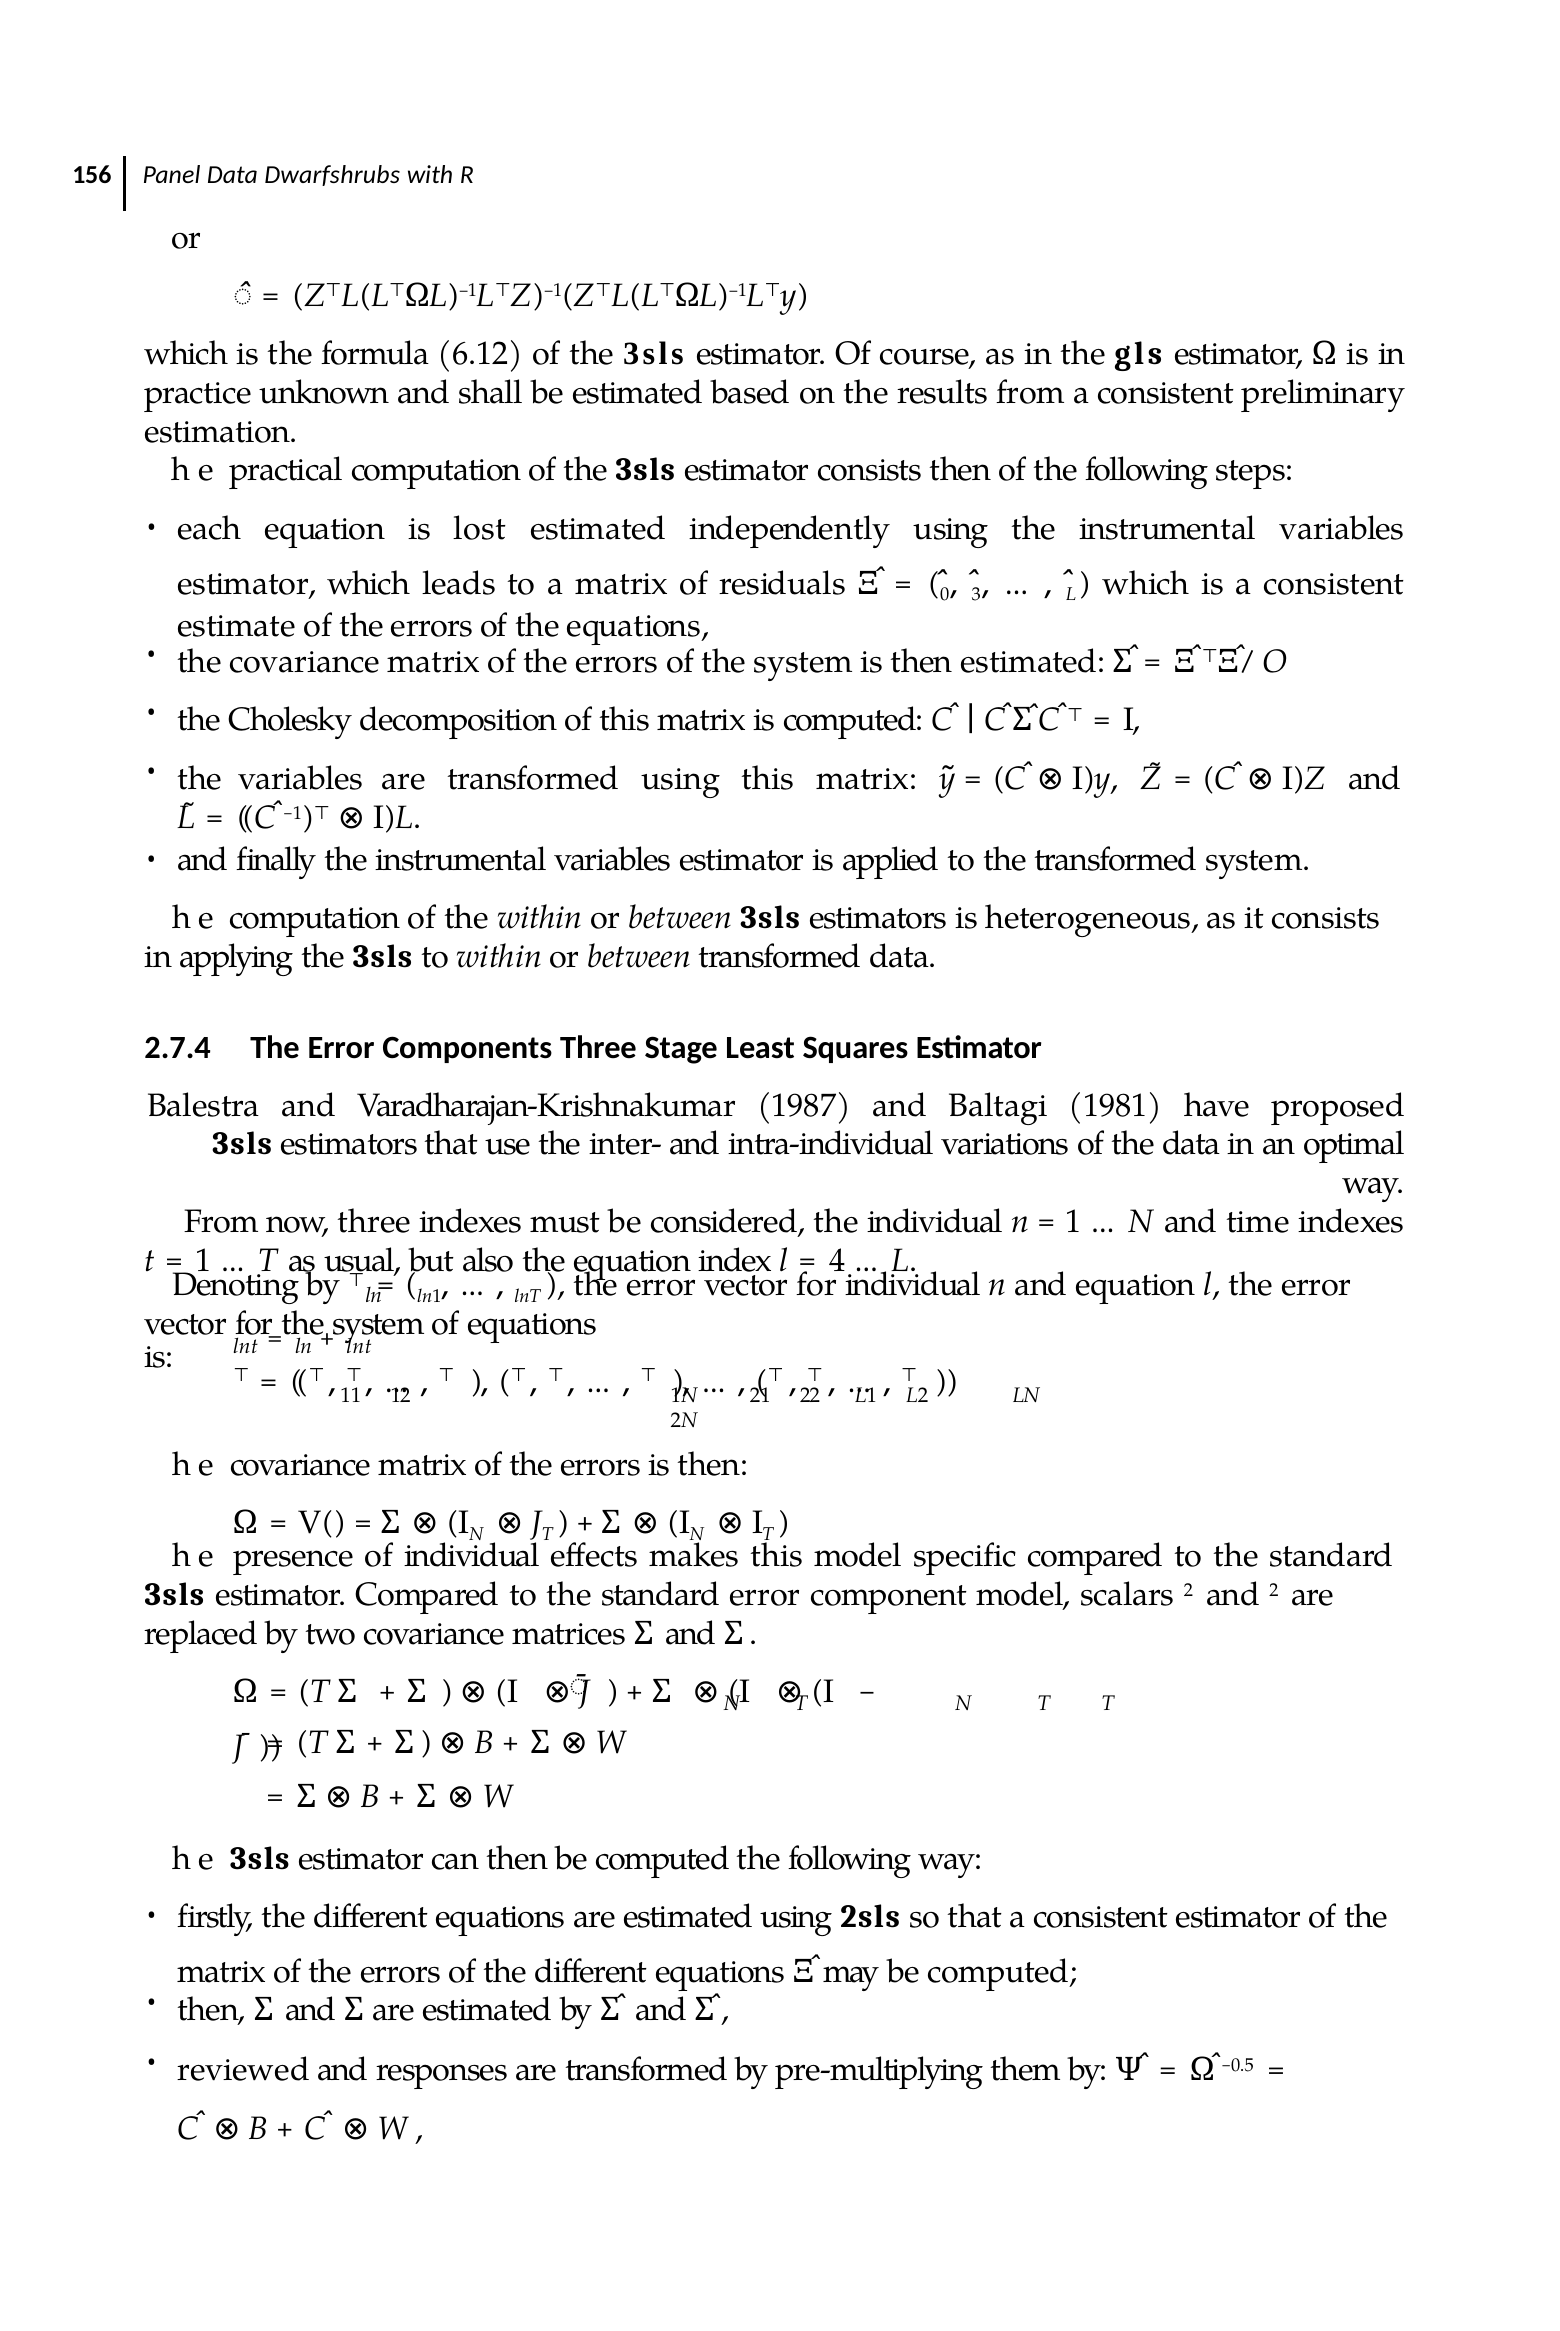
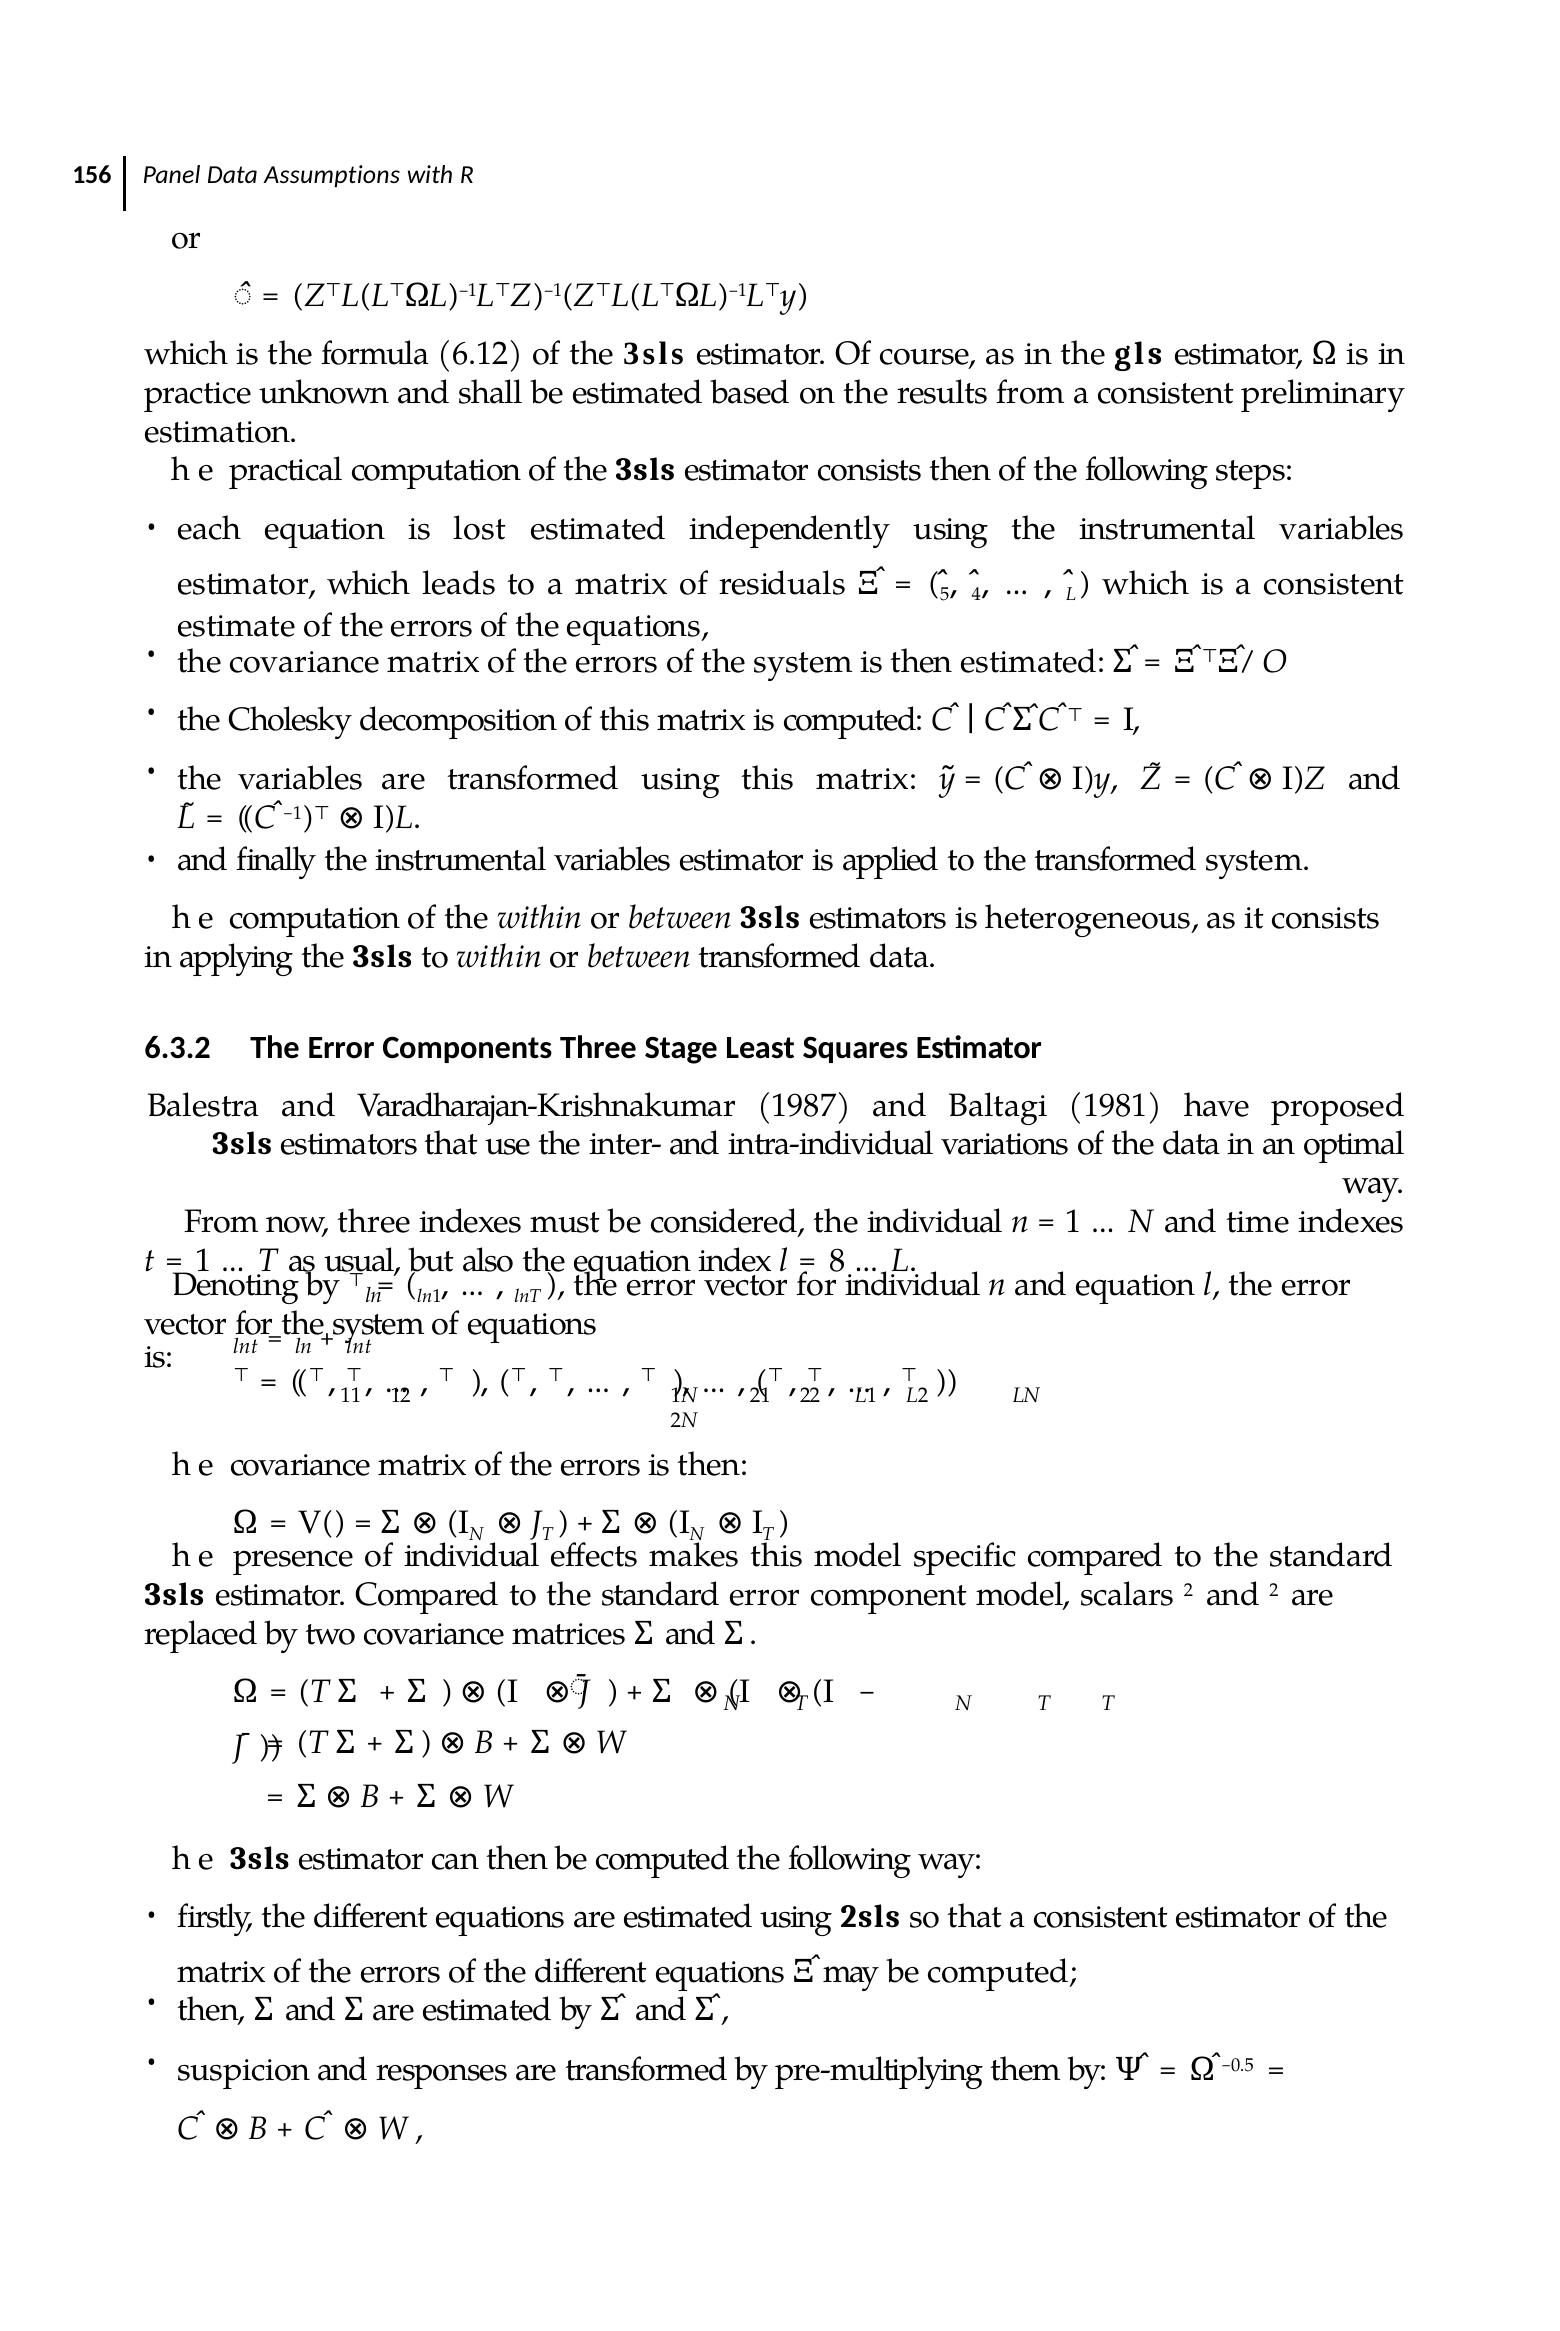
Dwarfshrubs: Dwarfshrubs -> Assumptions (332, 175)
0: 0 -> 5 (945, 595)
3: 3 -> 4 (976, 595)
2.7.4: 2.7.4 -> 6.3.2 (178, 1047)
4: 4 -> 8 (837, 1260)
reviewed: reviewed -> suspicion (244, 2069)
